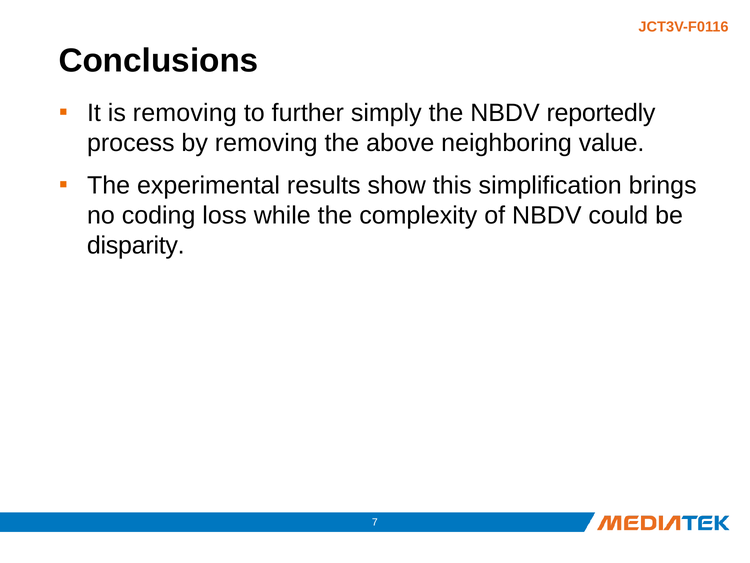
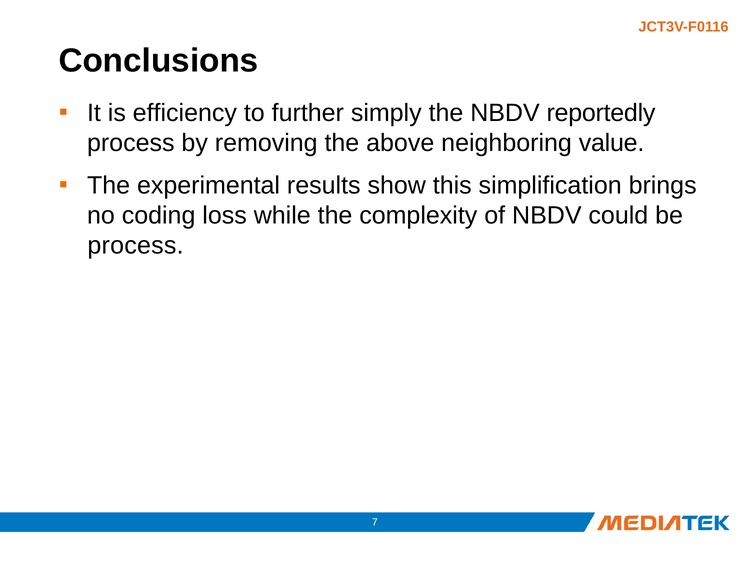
is removing: removing -> efficiency (185, 113)
disparity: disparity -> process (136, 245)
